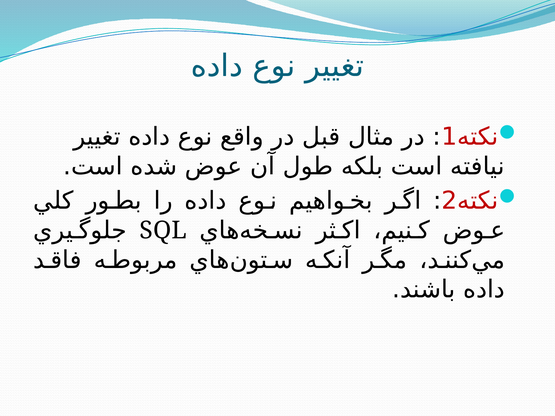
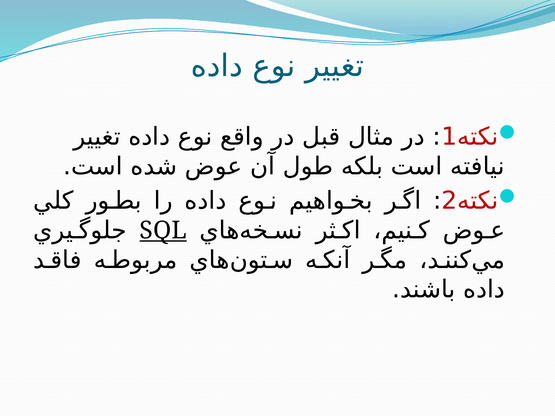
SQL underline: none -> present (163, 230)
